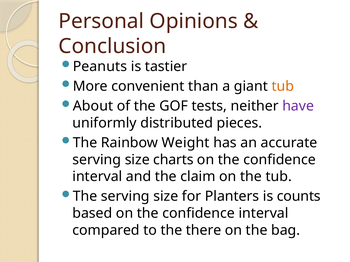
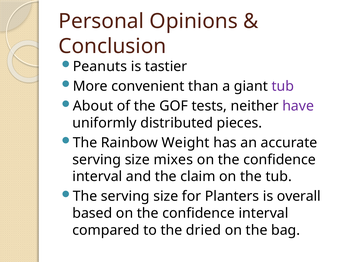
tub colour: orange -> purple (283, 86)
charts: charts -> mixes (173, 160)
counts: counts -> overall (299, 197)
there: there -> dried (204, 231)
